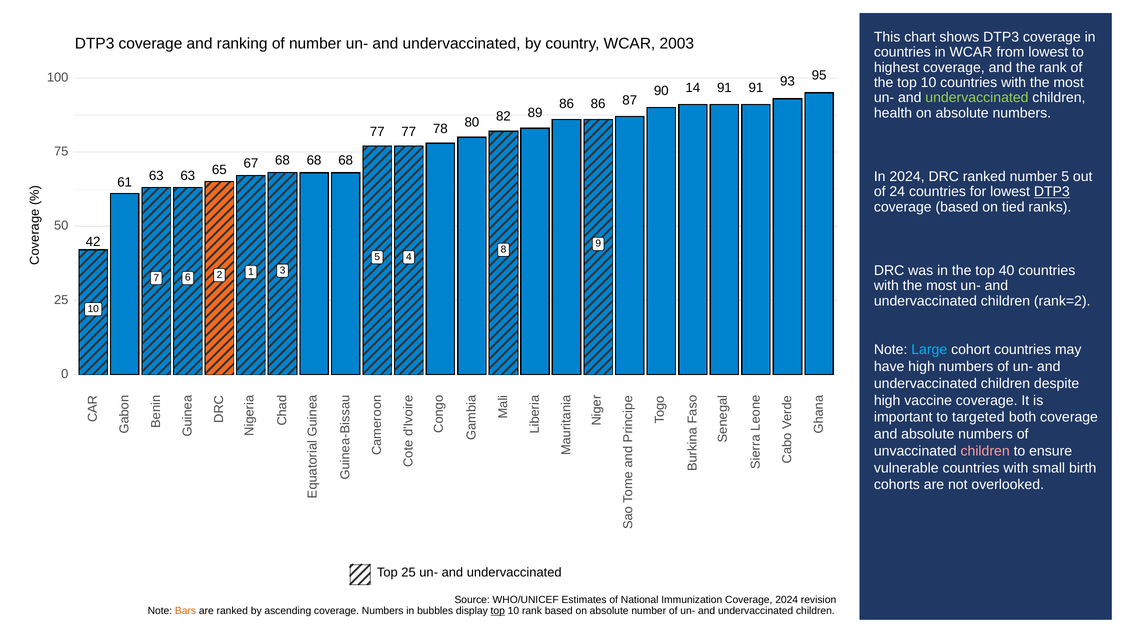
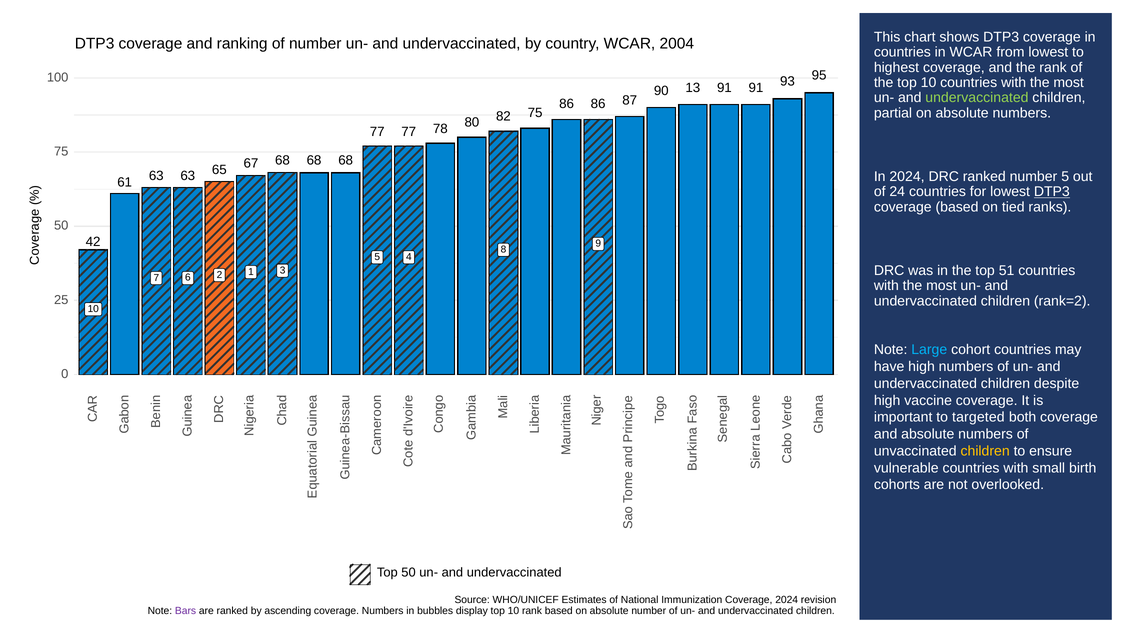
2003: 2003 -> 2004 (677, 44)
14: 14 -> 13 (693, 88)
health: health -> partial (893, 113)
82 89: 89 -> 75 (535, 113)
40: 40 -> 51 (1007, 271)
children colour: pink -> yellow (985, 451)
Top 25: 25 -> 50 (409, 573)
Bars colour: orange -> purple (186, 611)
top underline: present -> none (498, 611)
